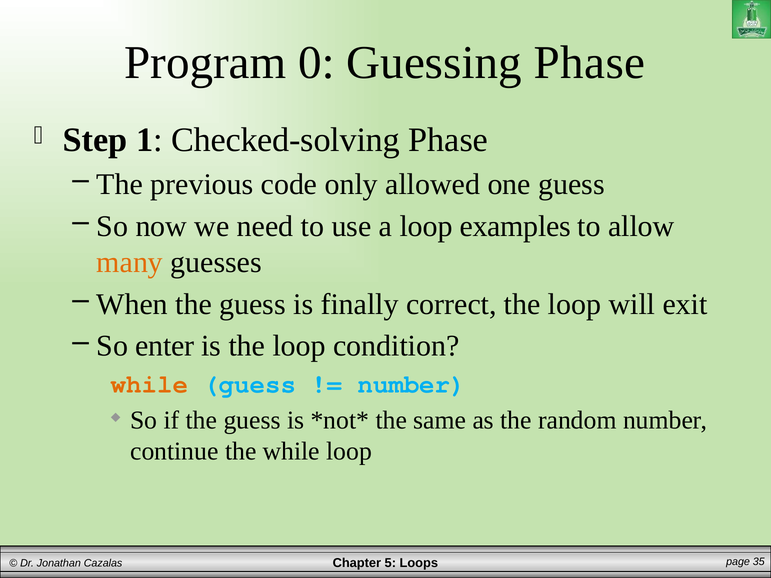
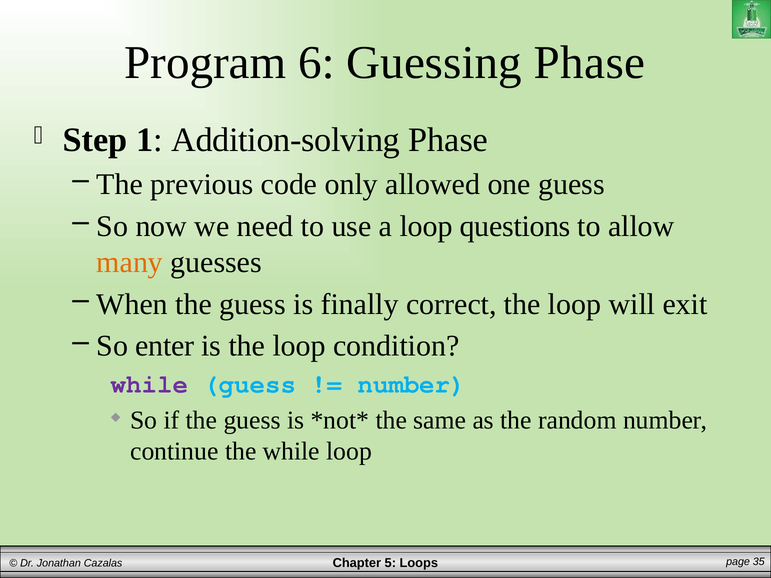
0: 0 -> 6 (316, 63)
Checked-solving: Checked-solving -> Addition-solving (286, 140)
examples: examples -> questions (515, 226)
while colour: orange -> purple (149, 385)
